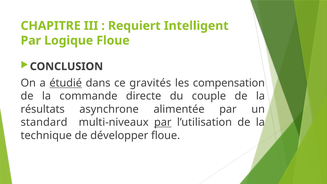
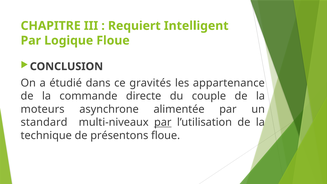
étudié underline: present -> none (66, 83)
compensation: compensation -> appartenance (229, 83)
résultats: résultats -> moteurs (43, 109)
développer: développer -> présentons (119, 135)
